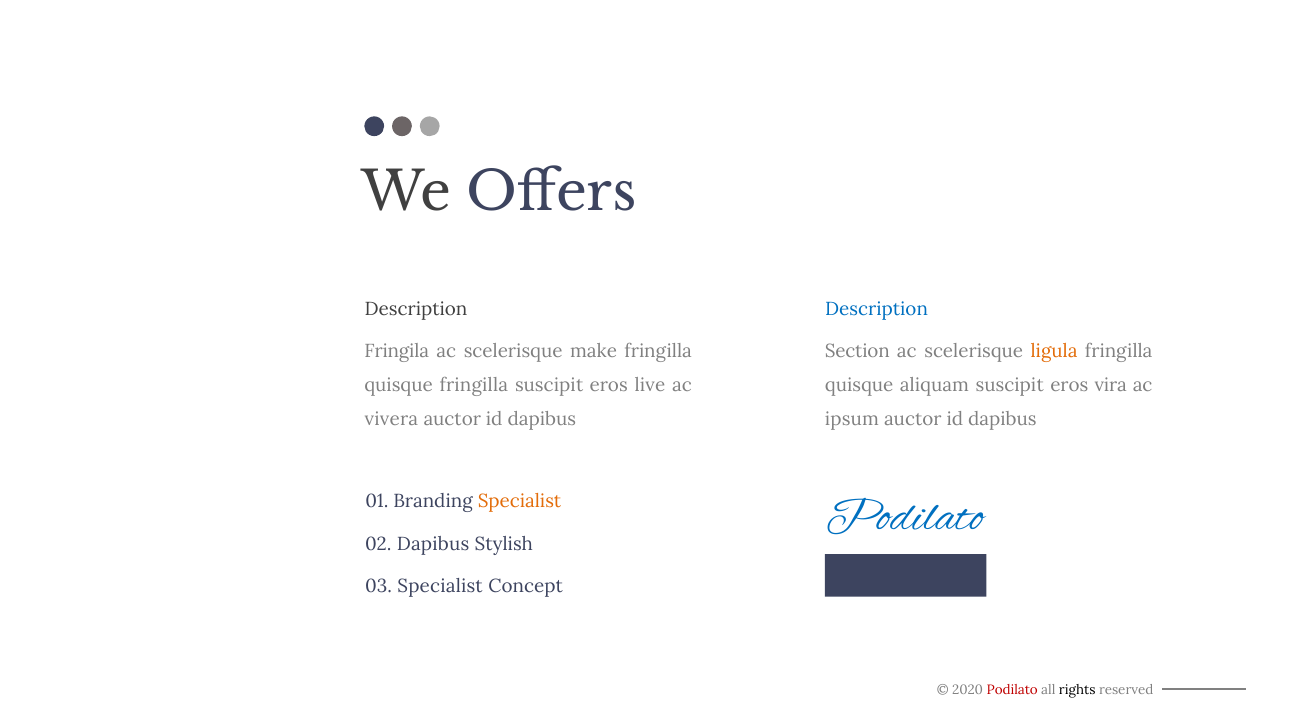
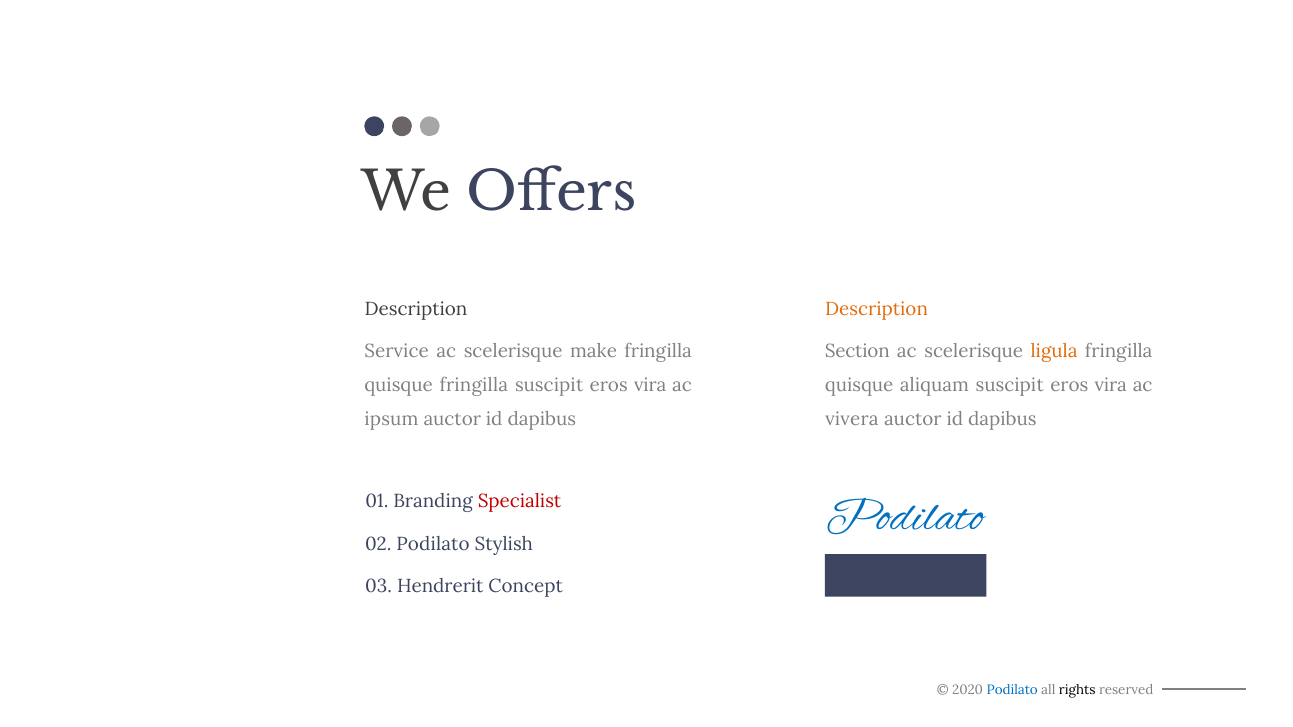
Description colour: blue -> orange (877, 309)
Fringila: Fringila -> Service (397, 351)
live: live -> vira (650, 385)
vivera: vivera -> ipsum (391, 419)
ipsum: ipsum -> vivera (852, 419)
Specialist colour: orange -> red (520, 502)
02 Dapibus: Dapibus -> Podilato (433, 544)
03 Specialist: Specialist -> Hendrerit (440, 587)
Podilato colour: red -> blue (1012, 690)
